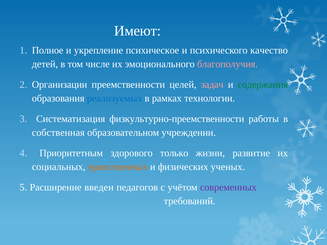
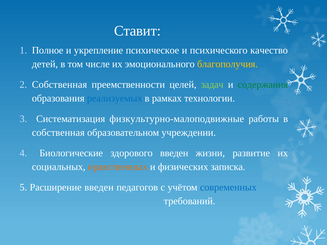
Имеют: Имеют -> Ставит (137, 31)
благополучия colour: pink -> yellow (227, 64)
Организации: Организации -> Собственная (59, 85)
задач colour: pink -> light green (212, 85)
физкультурно-преемственности: физкультурно-преемственности -> физкультурно-малоподвижные (177, 119)
Приоритетным: Приоритетным -> Биологические (71, 153)
здорового только: только -> введен (174, 153)
ученых: ученых -> записка (228, 167)
современных colour: purple -> blue (228, 187)
